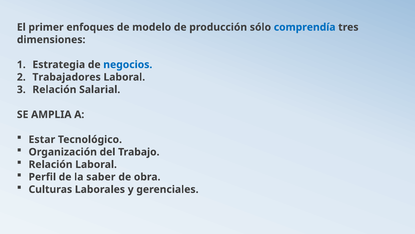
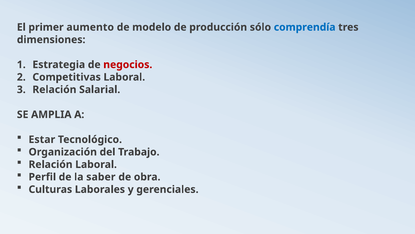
enfoques: enfoques -> aumento (90, 27)
negocios colour: blue -> red (128, 65)
Trabajadores: Trabajadores -> Competitivas (67, 77)
